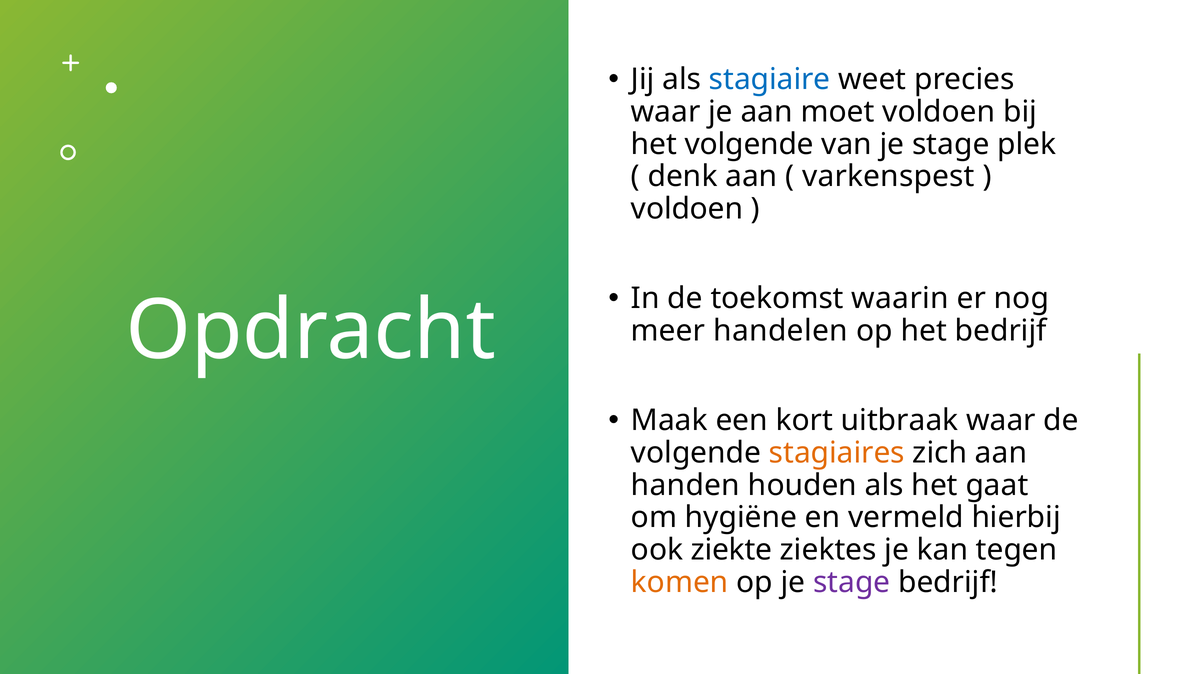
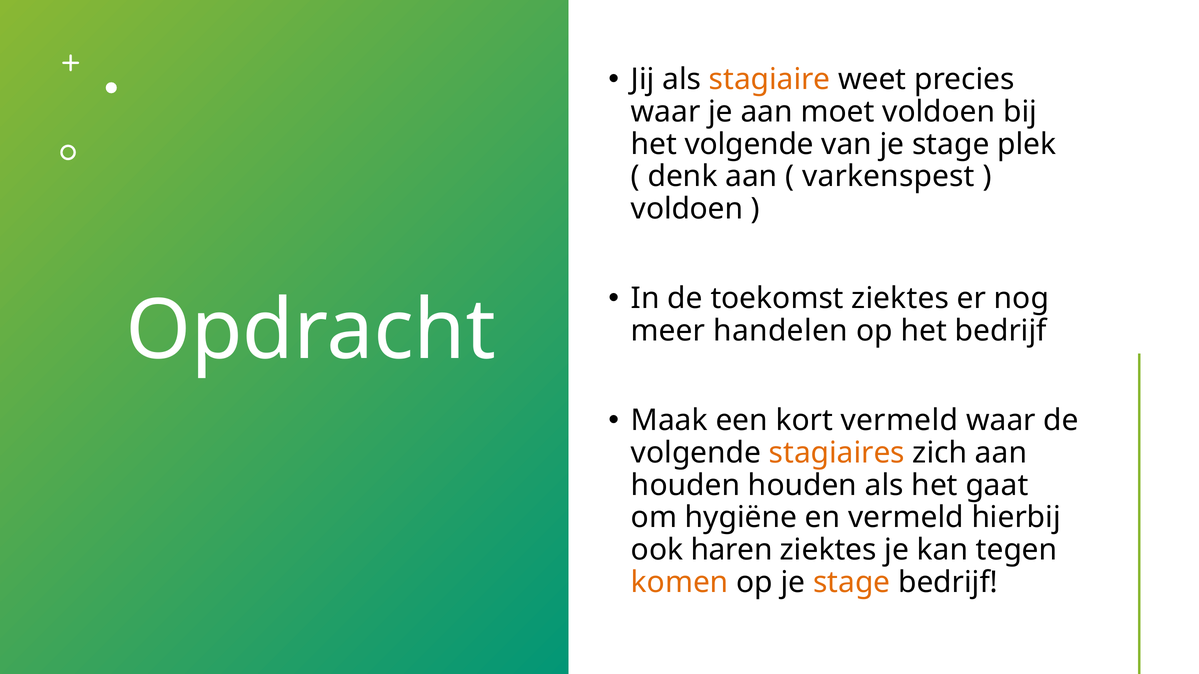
stagiaire colour: blue -> orange (770, 80)
toekomst waarin: waarin -> ziektes (900, 299)
kort uitbraak: uitbraak -> vermeld (899, 421)
handen: handen -> houden (686, 486)
ziekte: ziekte -> haren (732, 550)
stage colour: purple -> orange (852, 583)
